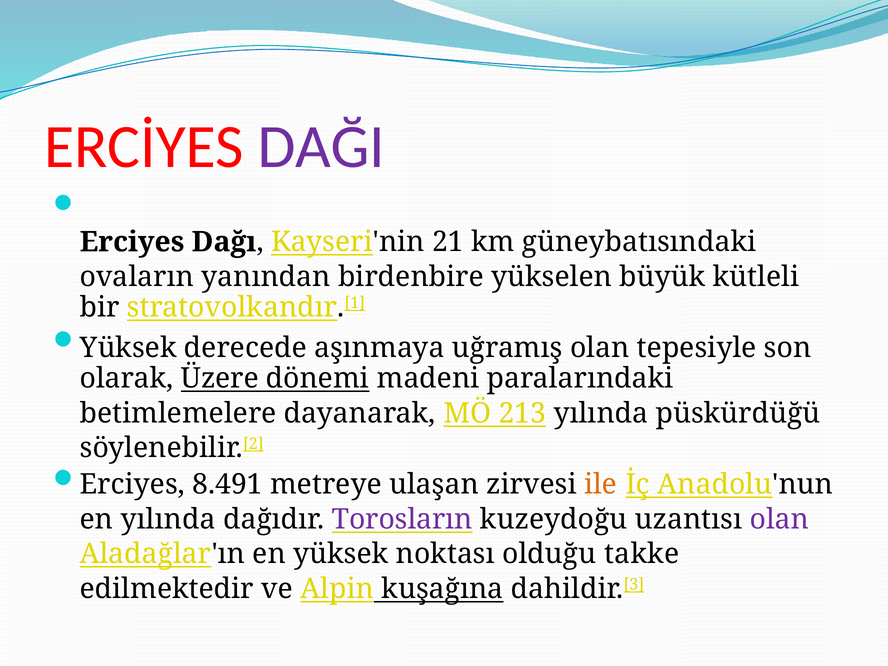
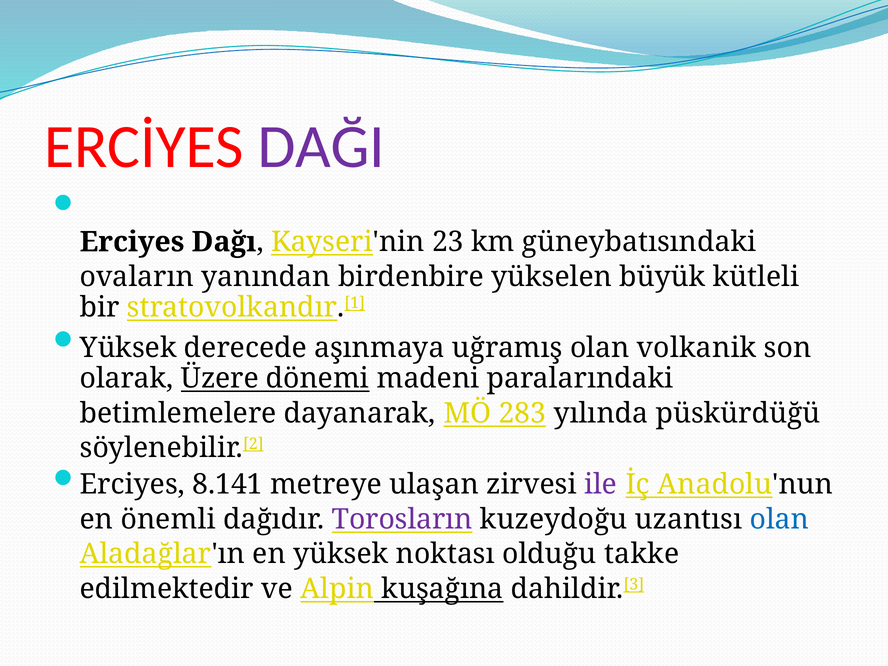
21: 21 -> 23 (448, 242)
tepesiyle: tepesiyle -> volkanik (697, 348)
213: 213 -> 283 (522, 413)
8.491: 8.491 -> 8.141 (227, 484)
ile colour: orange -> purple (601, 484)
en yılında: yılında -> önemli (168, 519)
olan colour: purple -> blue (779, 519)
